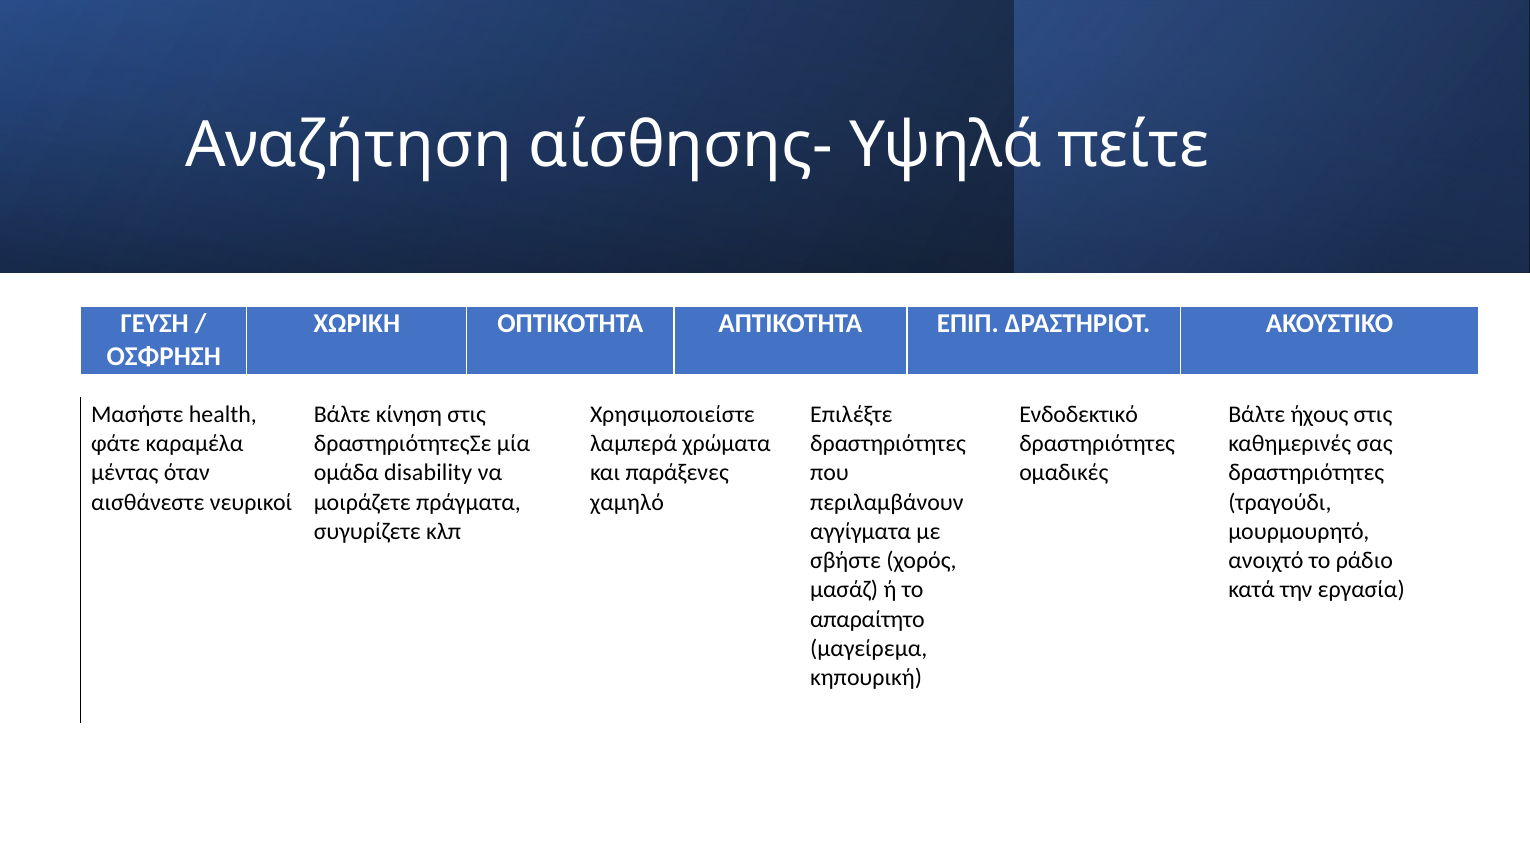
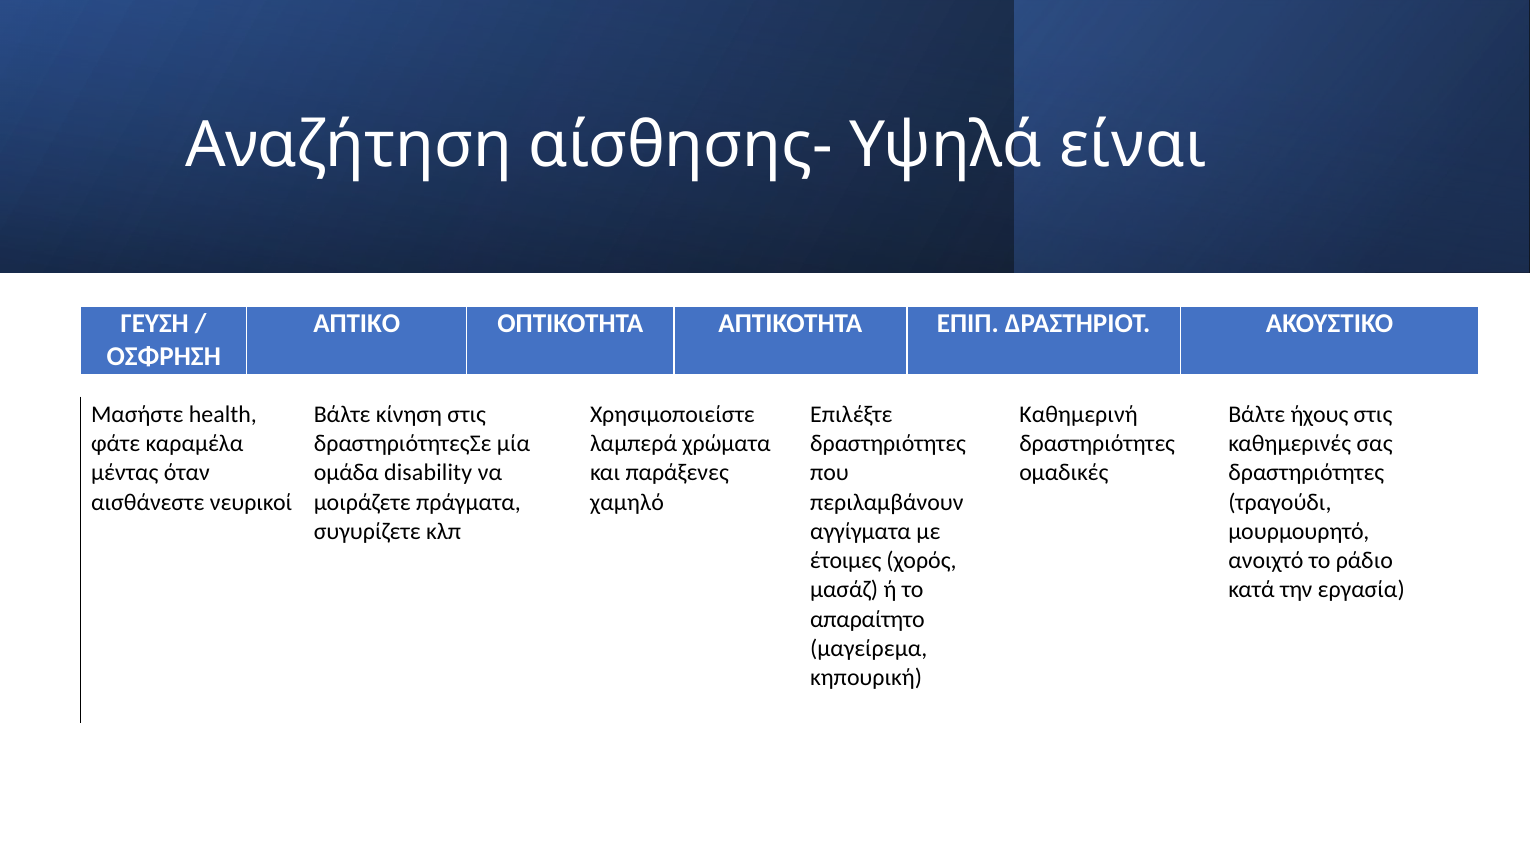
πείτε: πείτε -> είναι (1133, 145)
ΧΩΡΙΚΗ: ΧΩΡΙΚΗ -> ΑΠΤΙΚΟ (357, 323)
Ενδοδεκτικό: Ενδοδεκτικό -> Καθημερινή (1078, 414)
σβήστε: σβήστε -> έτοιμες (846, 561)
